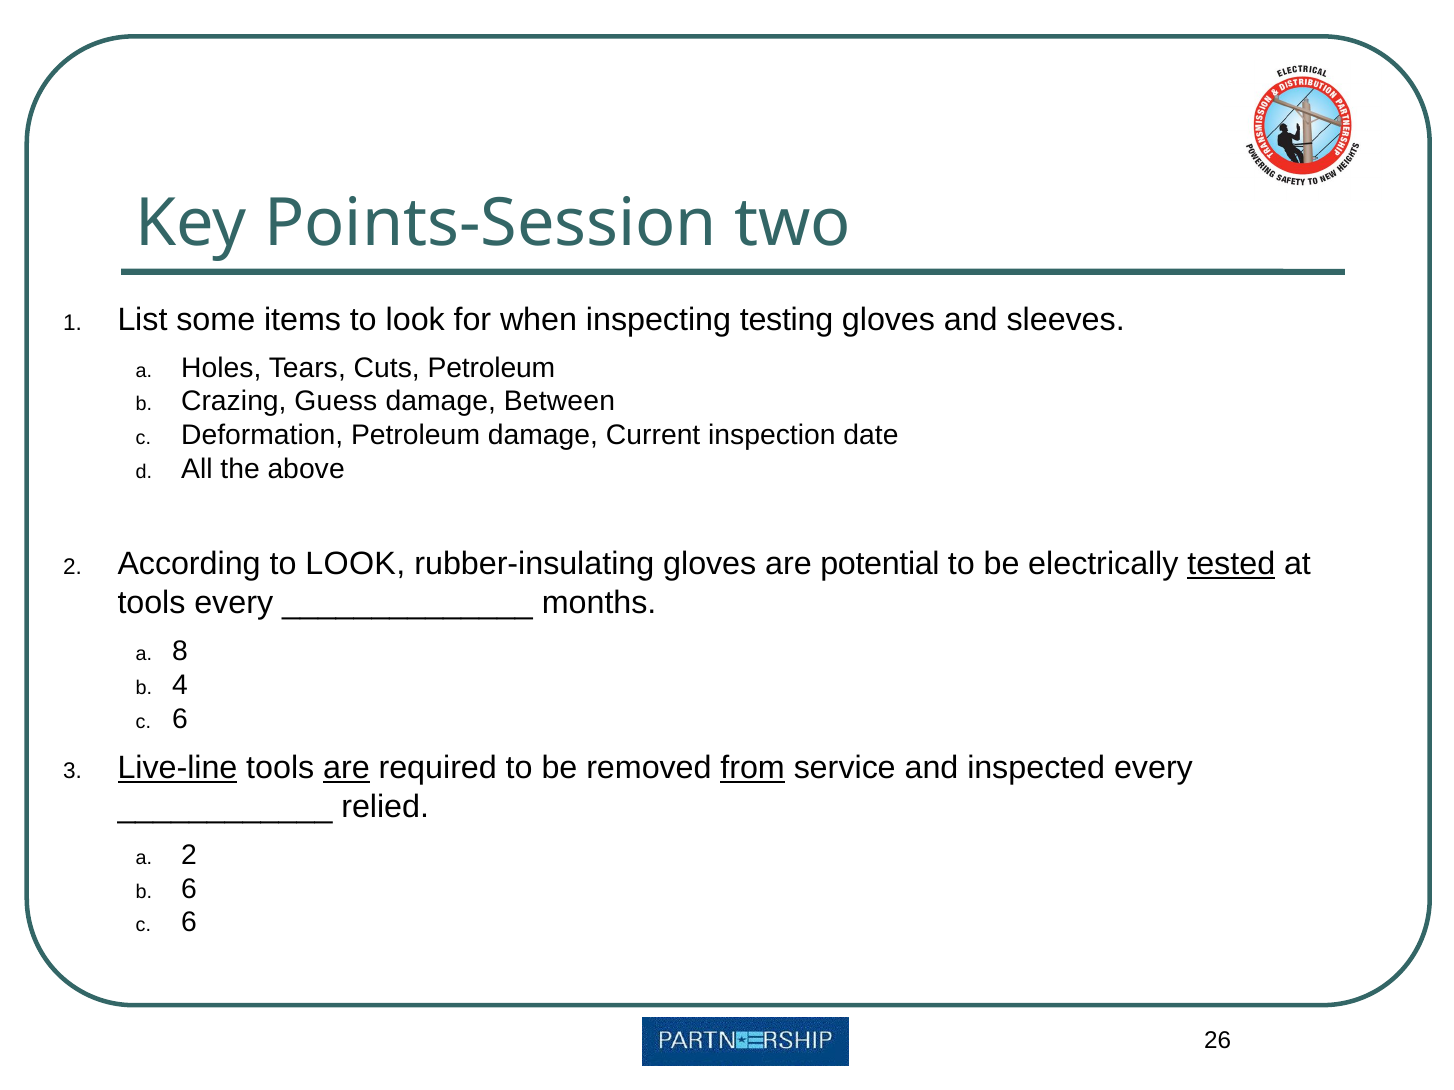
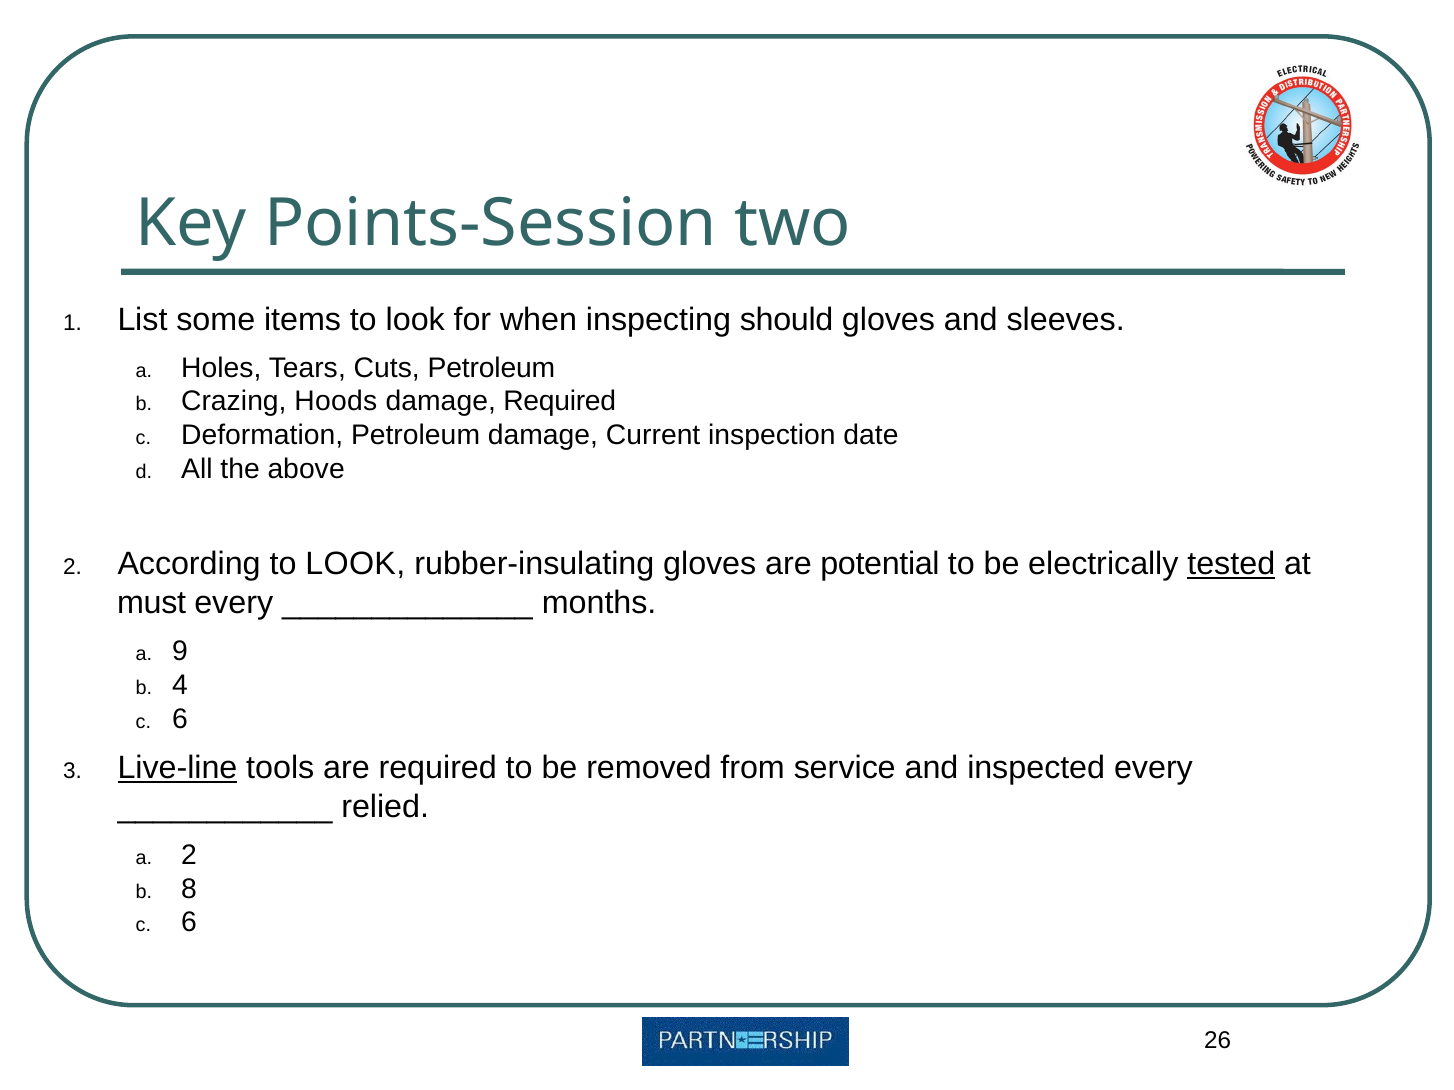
testing: testing -> should (787, 320)
Guess: Guess -> Hoods (336, 402)
damage Between: Between -> Required (560, 402)
tools: tools -> must (152, 603)
8: 8 -> 9 (180, 652)
are underline: present -> none (346, 768)
from underline: present -> none (753, 768)
6: 6 -> 8 (189, 889)
